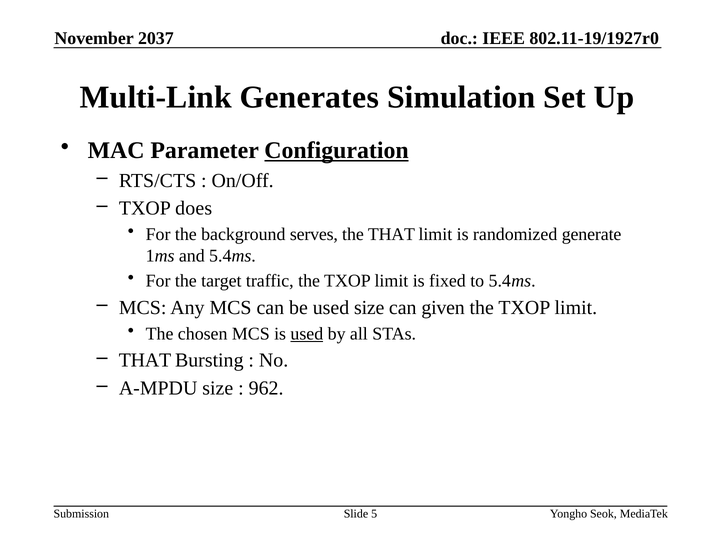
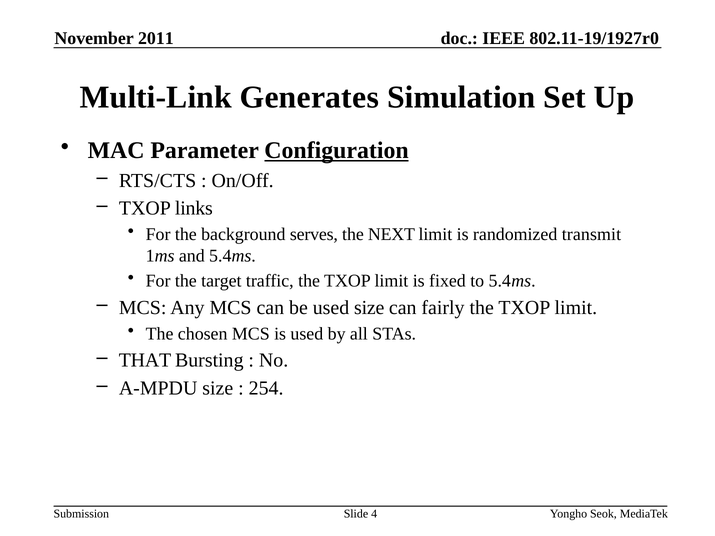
2037: 2037 -> 2011 (156, 38)
does: does -> links (194, 208)
the THAT: THAT -> NEXT (391, 234)
generate: generate -> transmit (591, 234)
given: given -> fairly (443, 308)
used underline: present -> none (307, 334)
962: 962 -> 254 (266, 388)
5: 5 -> 4 (374, 514)
